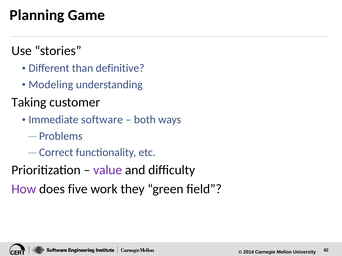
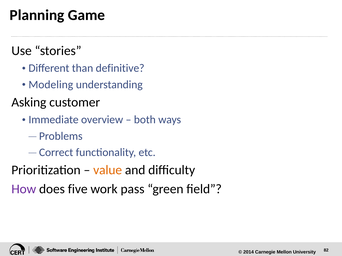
Taking: Taking -> Asking (29, 102)
software: software -> overview (102, 120)
value colour: purple -> orange (108, 170)
they: they -> pass (133, 189)
